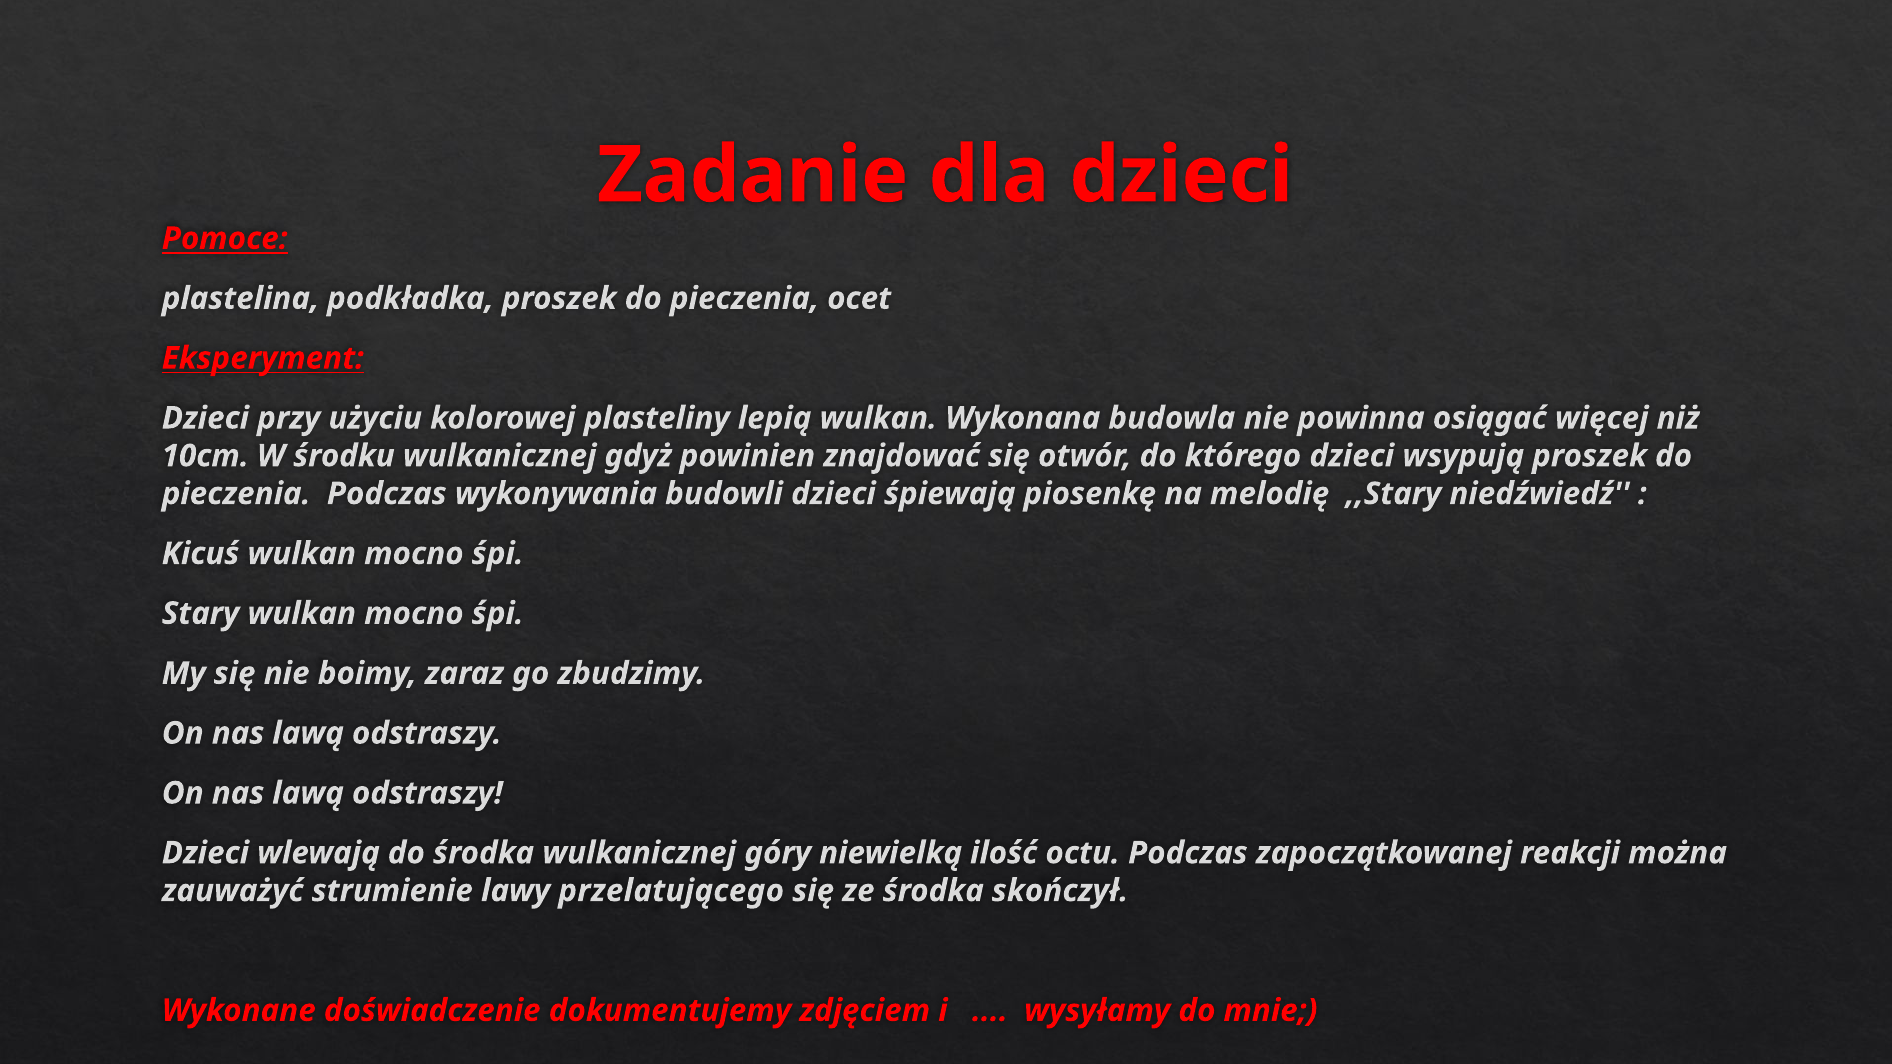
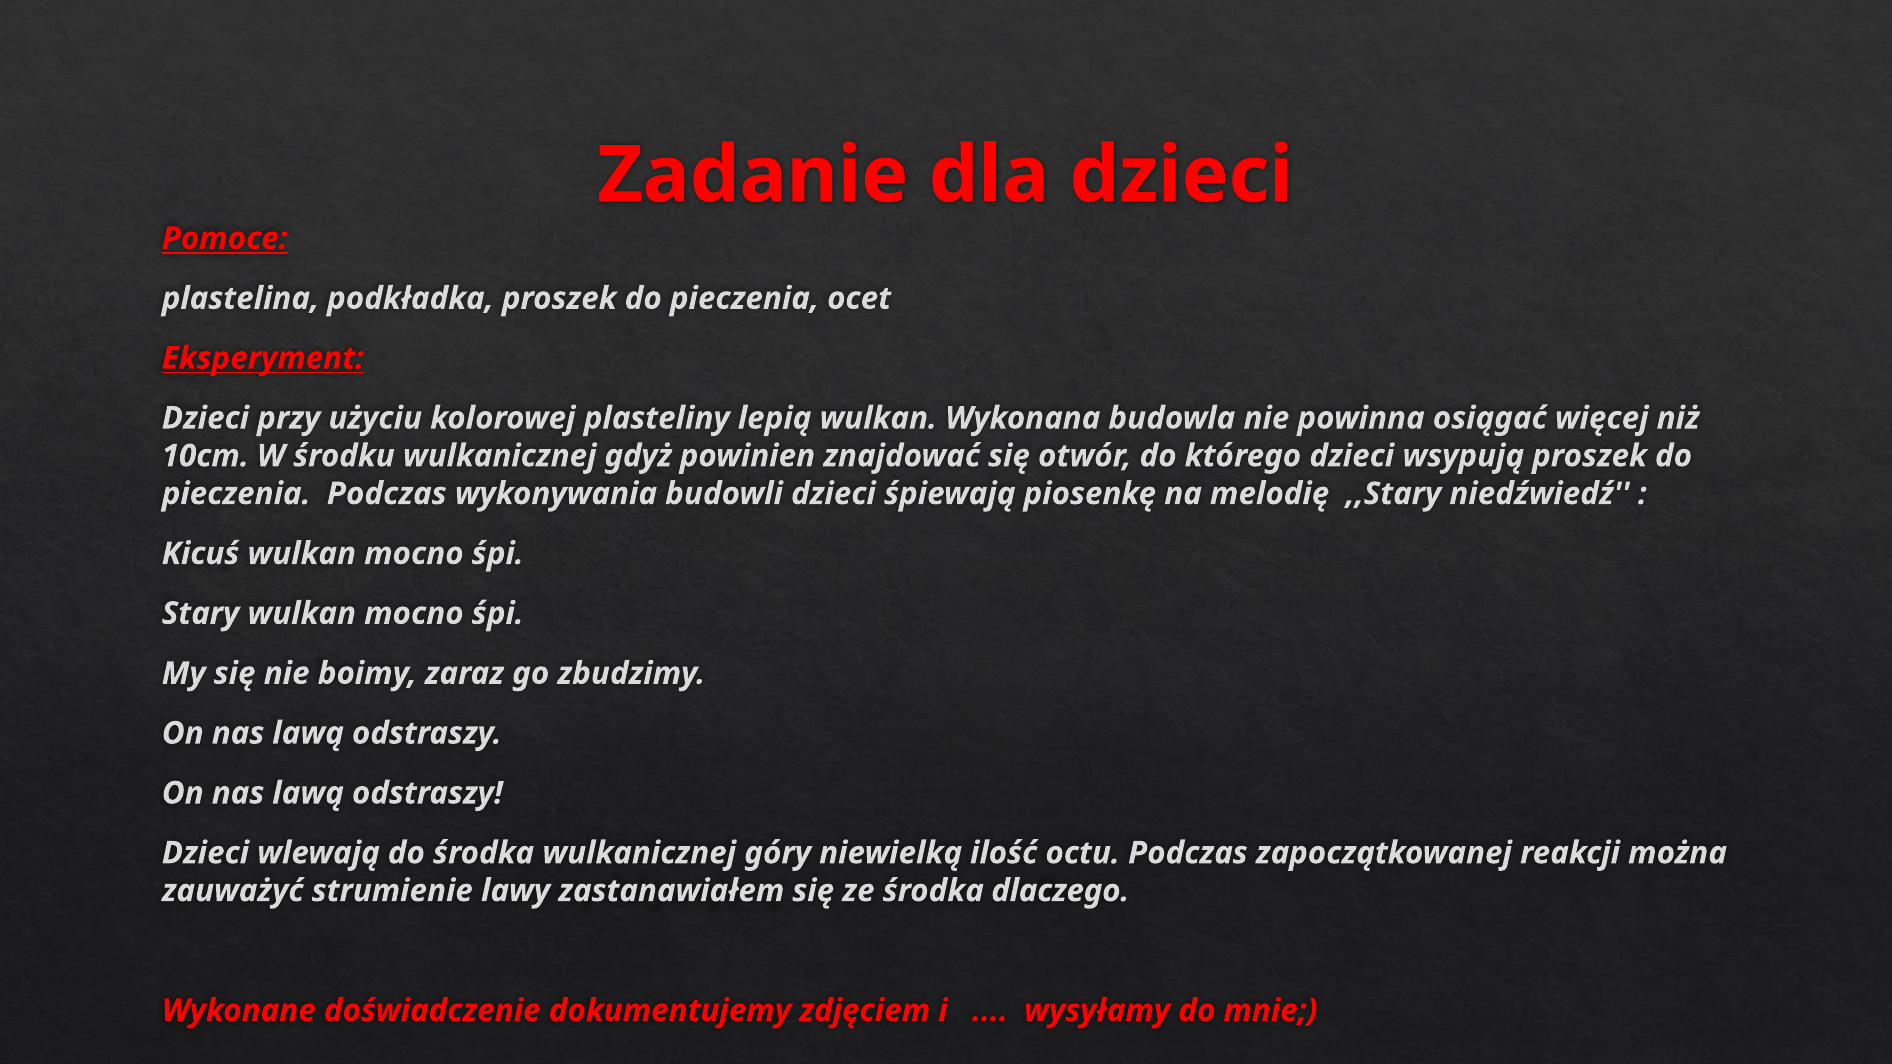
przelatującego: przelatującego -> zastanawiałem (671, 891)
skończył: skończył -> dlaczego (1060, 891)
